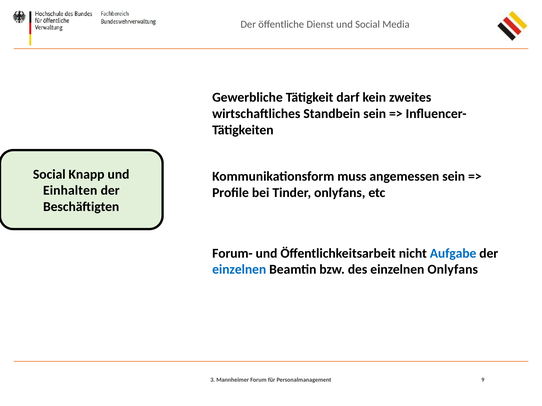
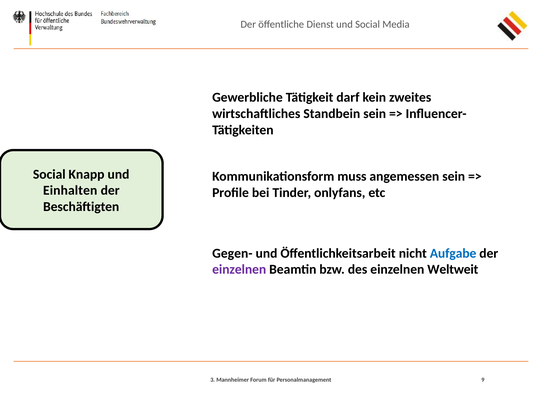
Forum-: Forum- -> Gegen- (232, 254)
einzelnen colour: blue -> purple (239, 270)
einzelnen Onlyfans: Onlyfans -> Weltweit (453, 270)
